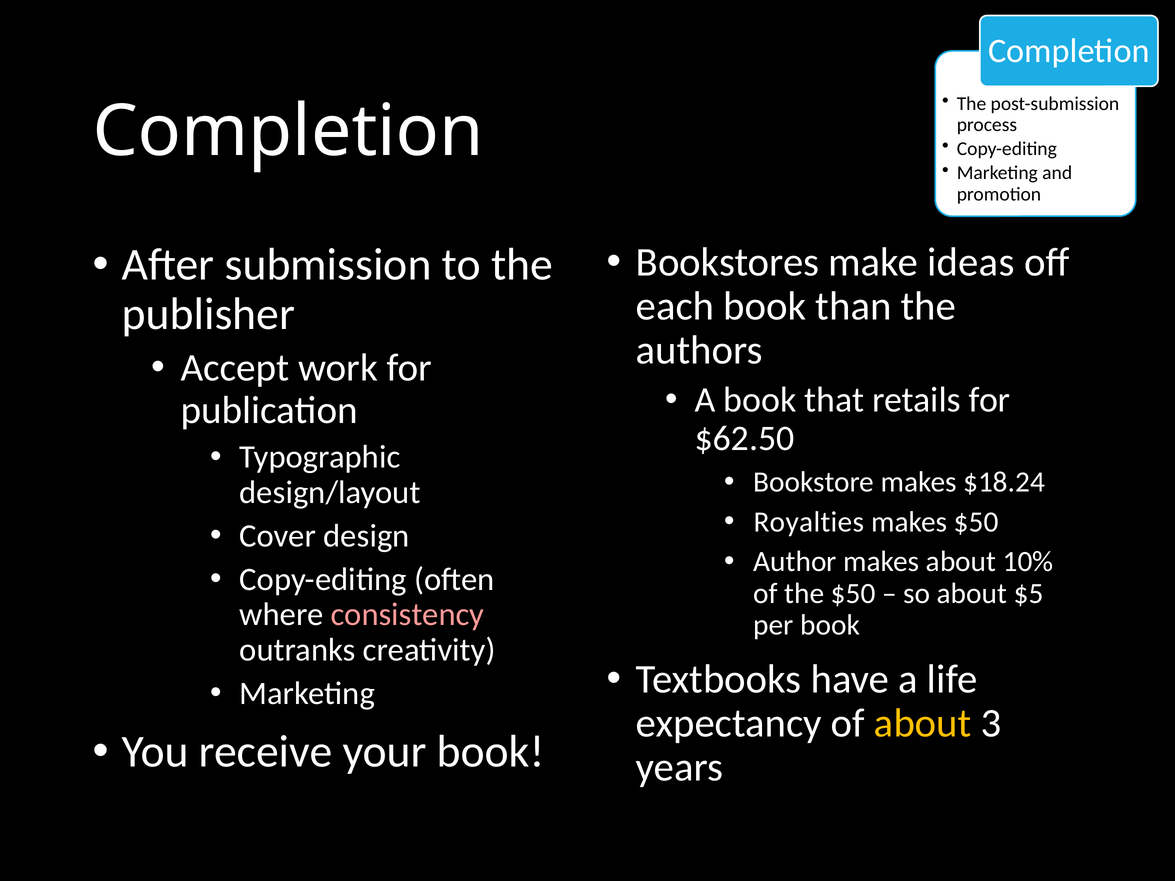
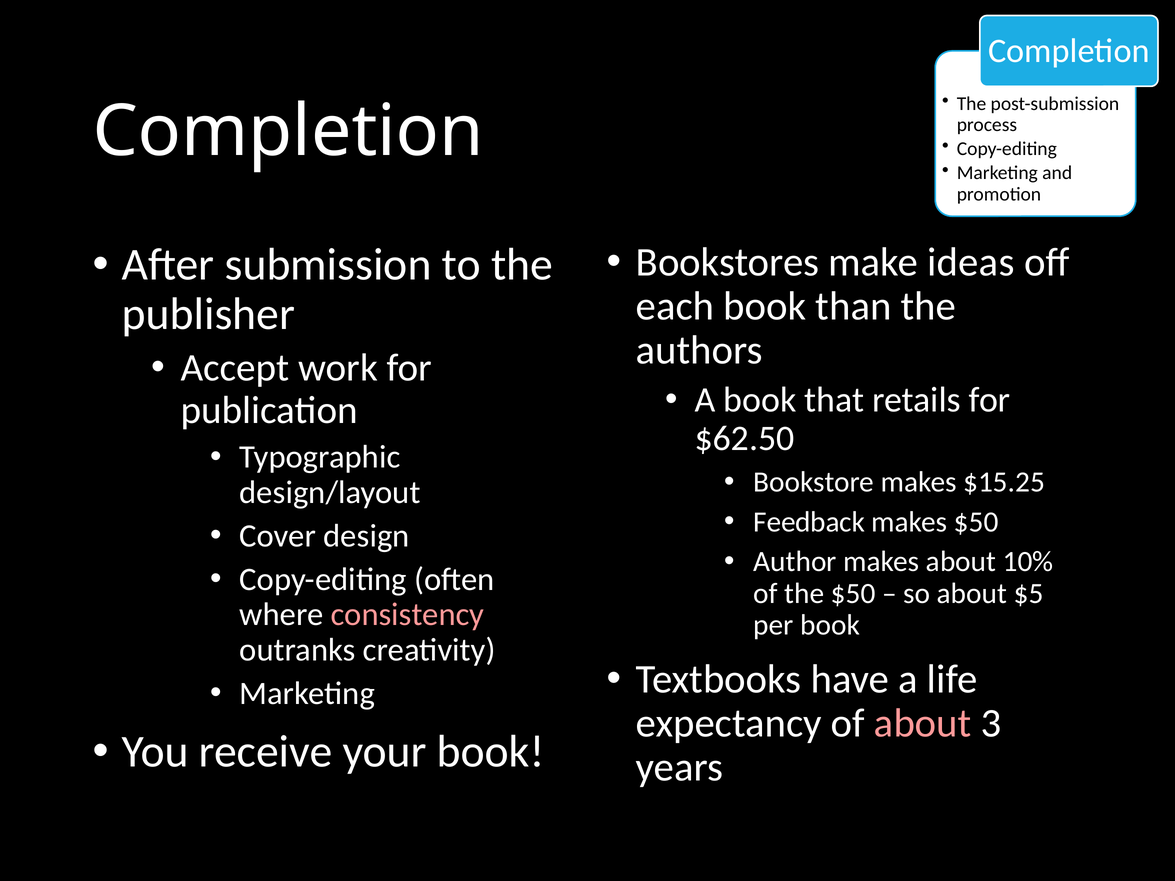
$18.24: $18.24 -> $15.25 (1004, 482)
Royalties: Royalties -> Feedback (809, 522)
about colour: yellow -> pink (923, 724)
